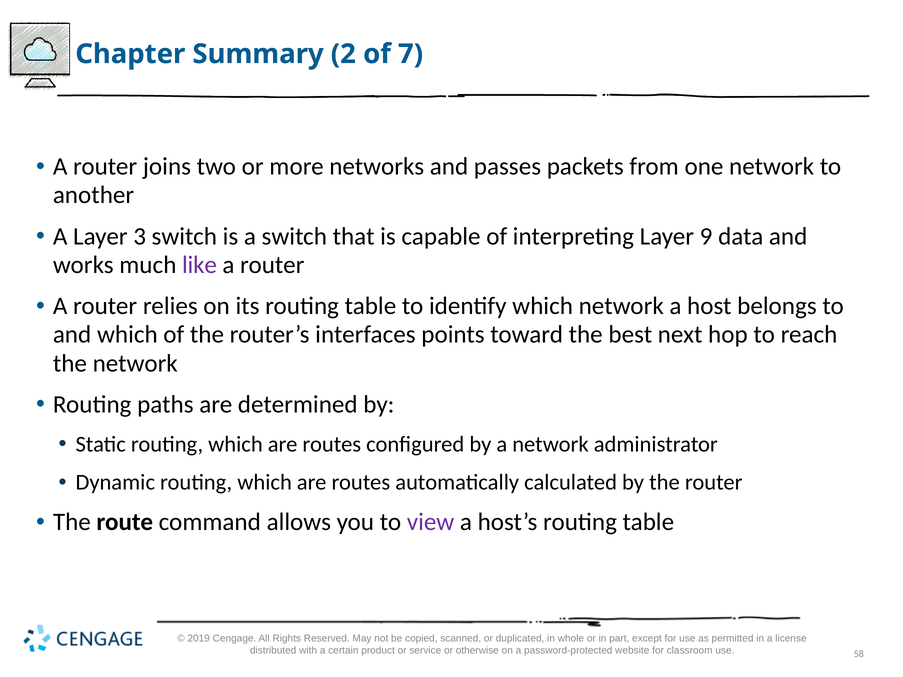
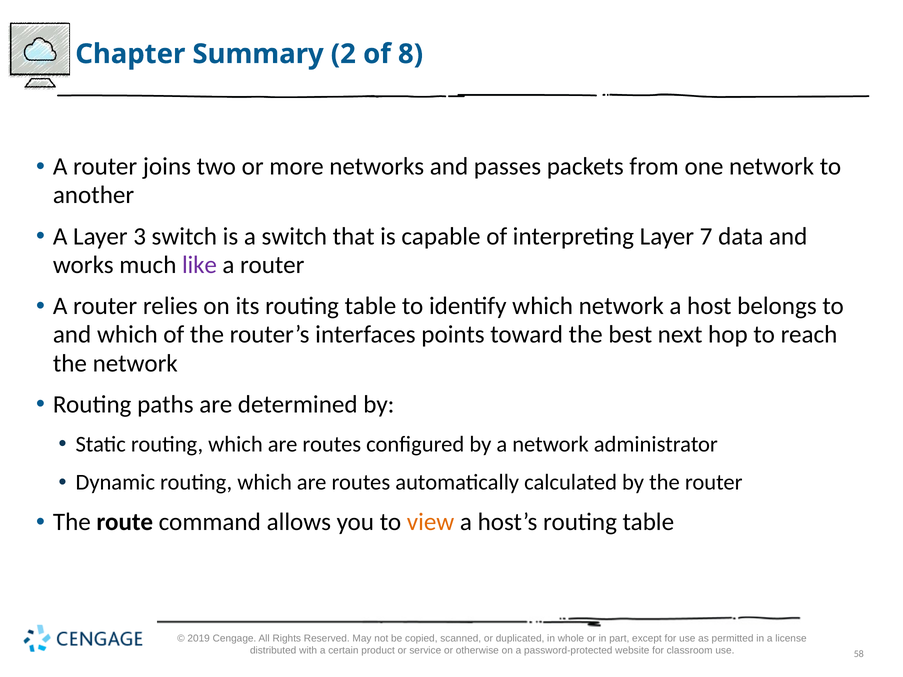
7: 7 -> 8 (411, 54)
9: 9 -> 7 (706, 236)
view colour: purple -> orange (431, 522)
